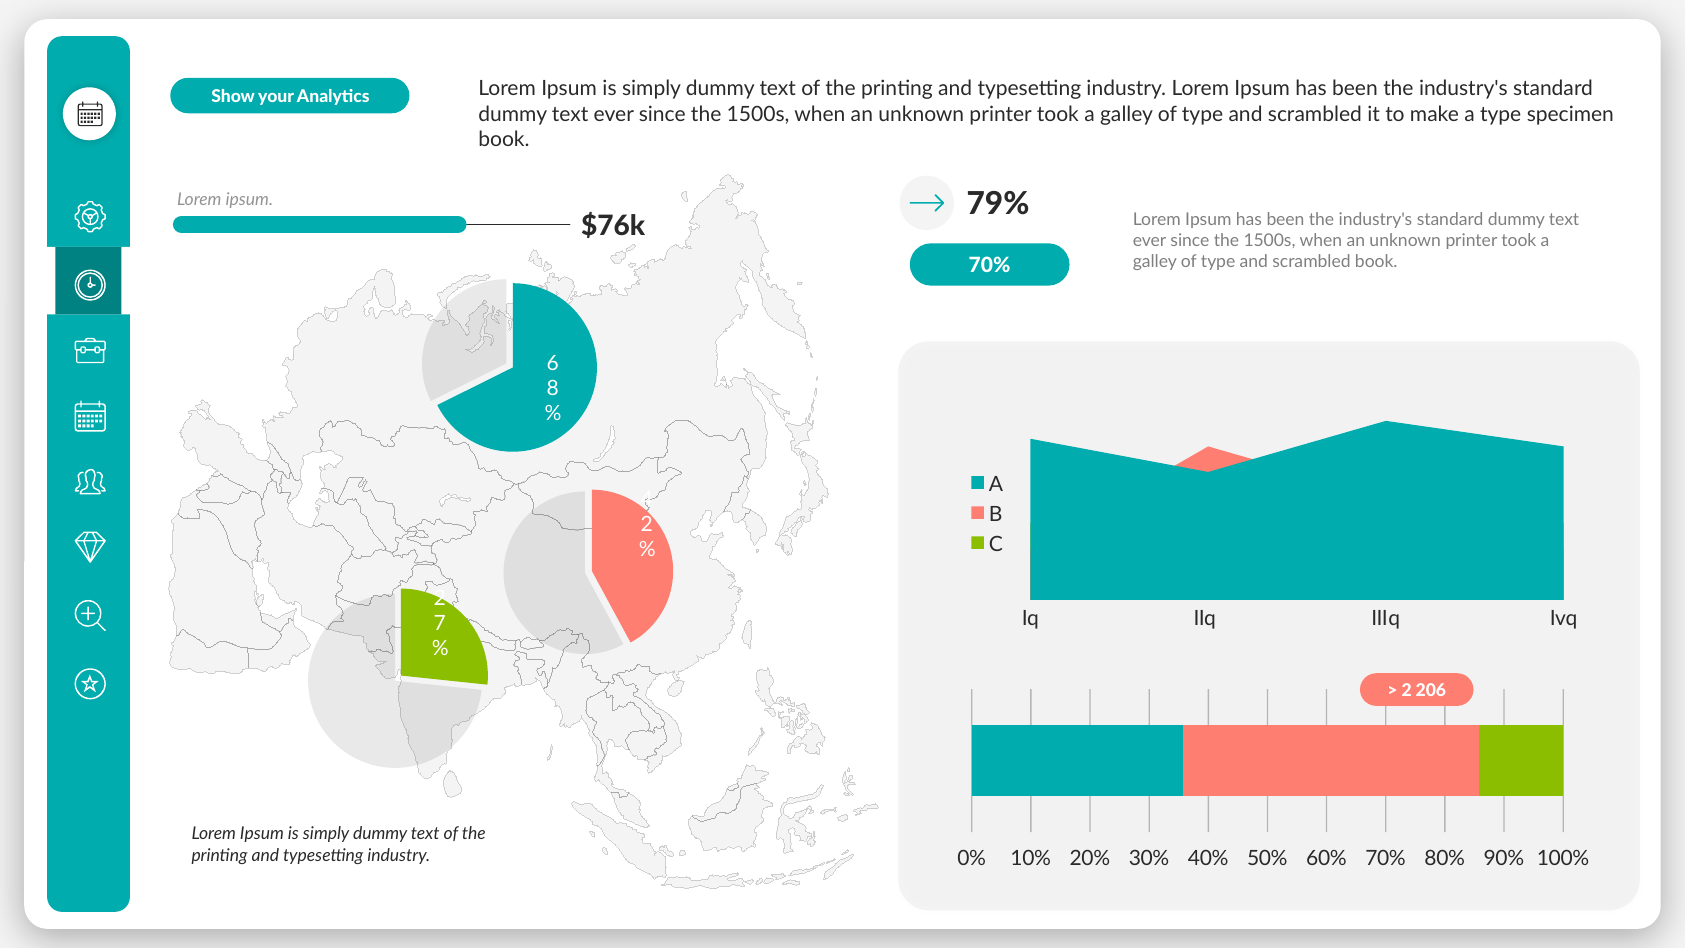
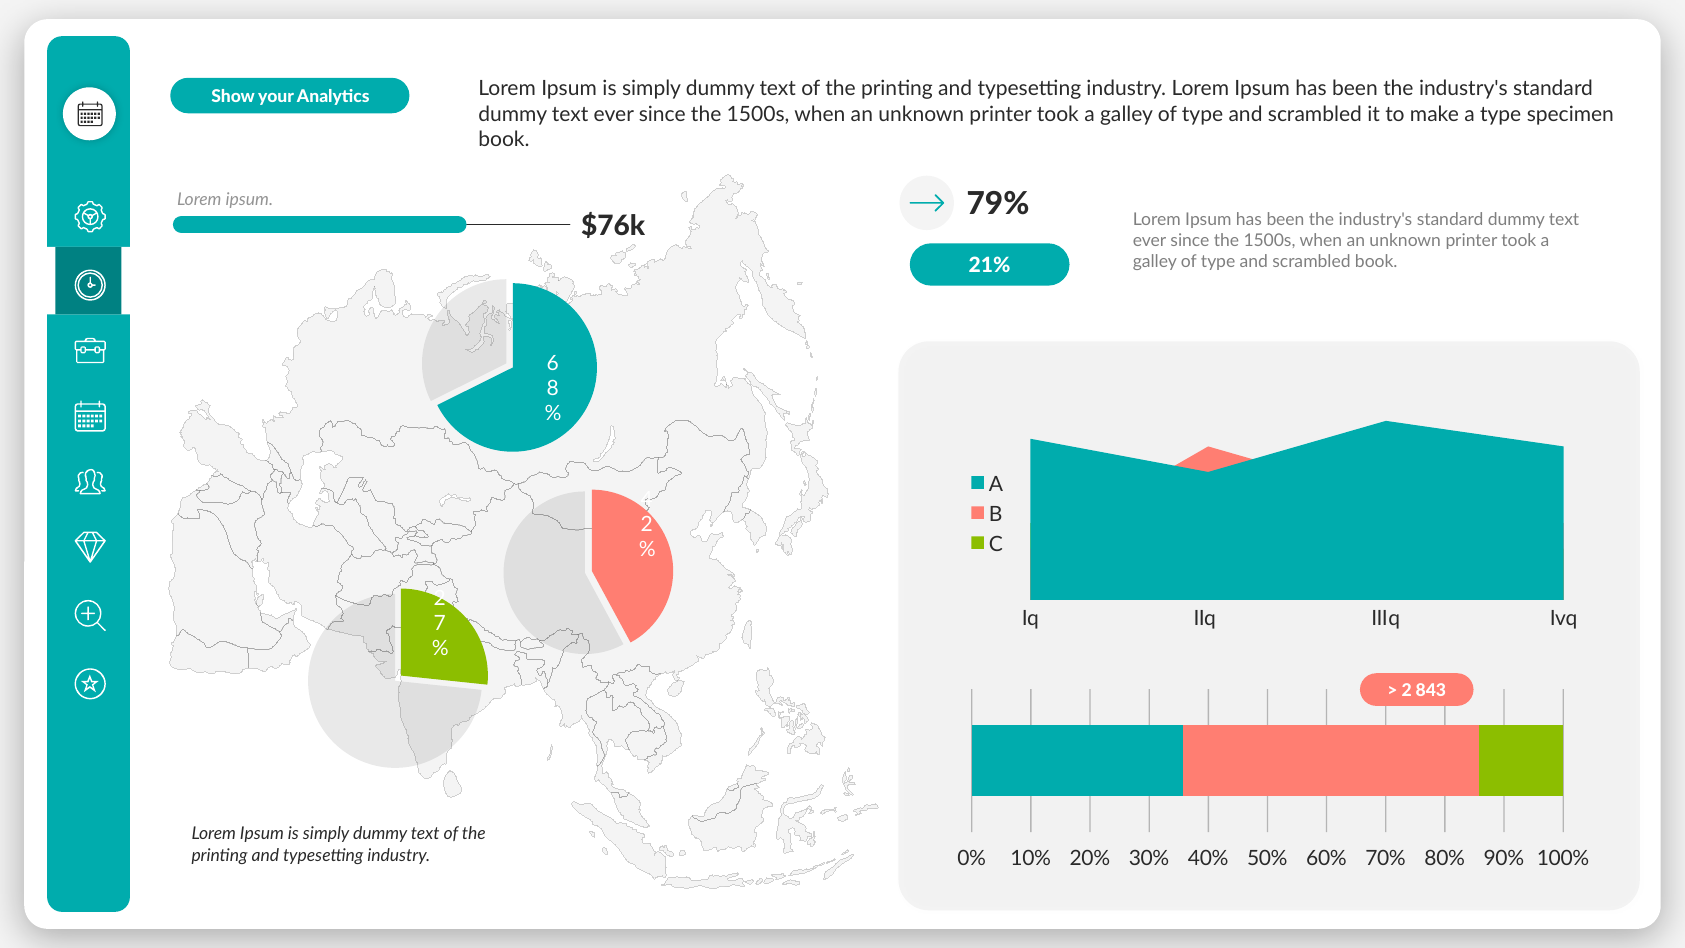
70%: 70% -> 21% (990, 266)
206: 206 -> 843 (1431, 691)
